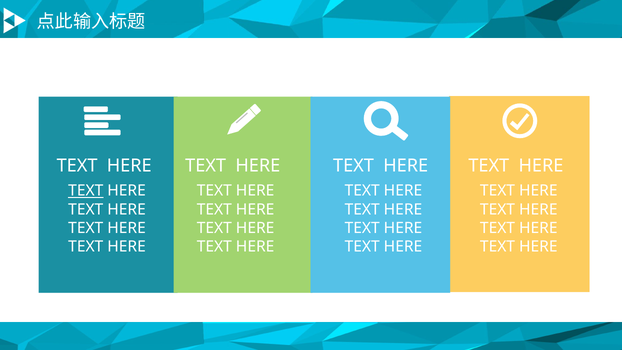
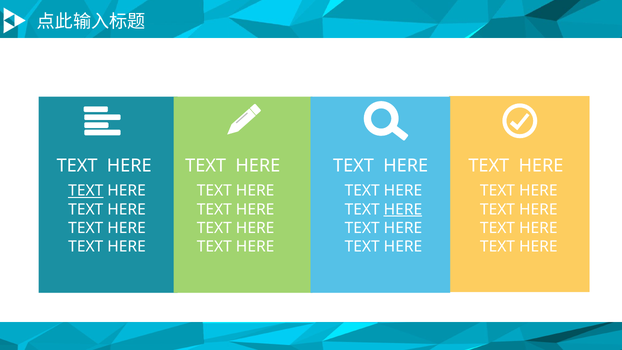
HERE underline: none -> present (403, 209)
